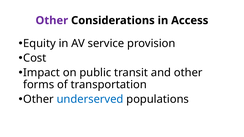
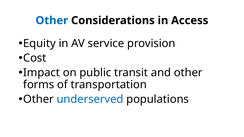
Other colour: purple -> blue (52, 20)
